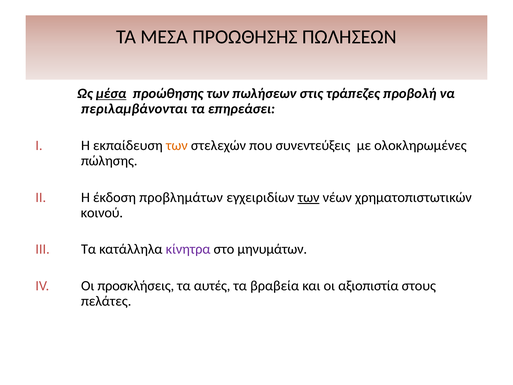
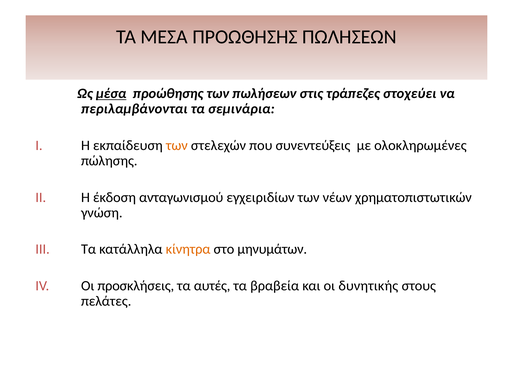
προβολή: προβολή -> στοχεύει (410, 93)
επηρεάσει: επηρεάσει -> σεμινάρια (241, 109)
προβλημάτων: προβλημάτων -> ανταγωνισμού (181, 197)
των underline: present -> none (309, 197)
κοινού: κοινού -> γνώση (102, 213)
κίνητρα colour: purple -> orange (188, 249)
αξιοπιστία: αξιοπιστία -> δυνητικής (368, 286)
